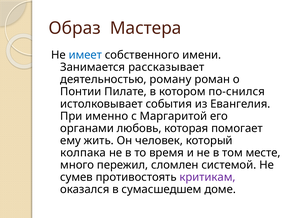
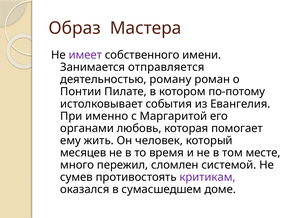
имеет colour: blue -> purple (85, 55)
рассказывает: рассказывает -> отправляется (166, 67)
по-снился: по-снился -> по-потому (237, 92)
колпака: колпака -> месяцев (83, 153)
